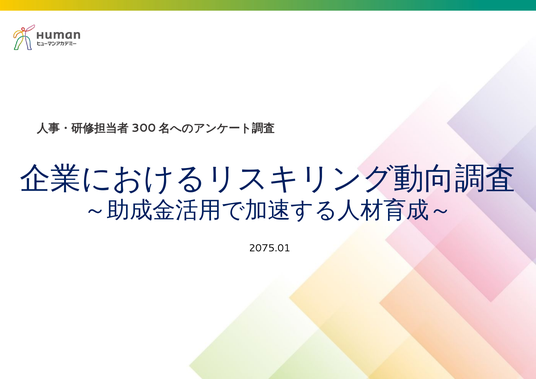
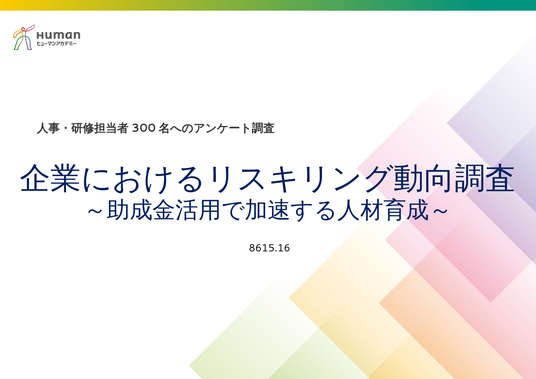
2075.01: 2075.01 -> 8615.16 (270, 248)
